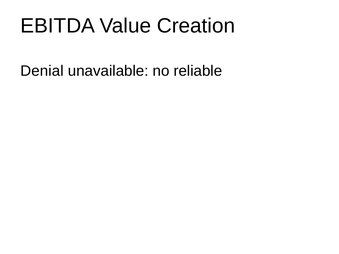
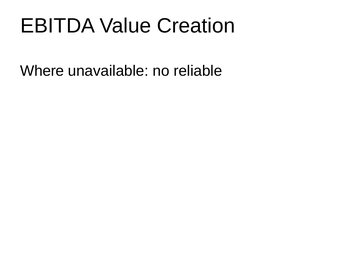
Denial: Denial -> Where (42, 71)
